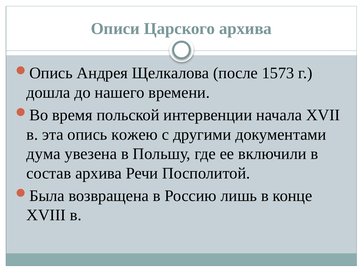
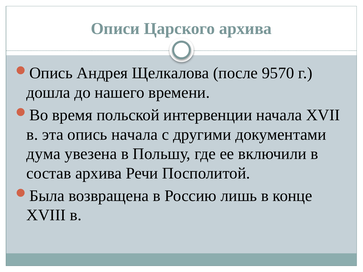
1573: 1573 -> 9570 (278, 73)
опись кожею: кожею -> начала (135, 135)
